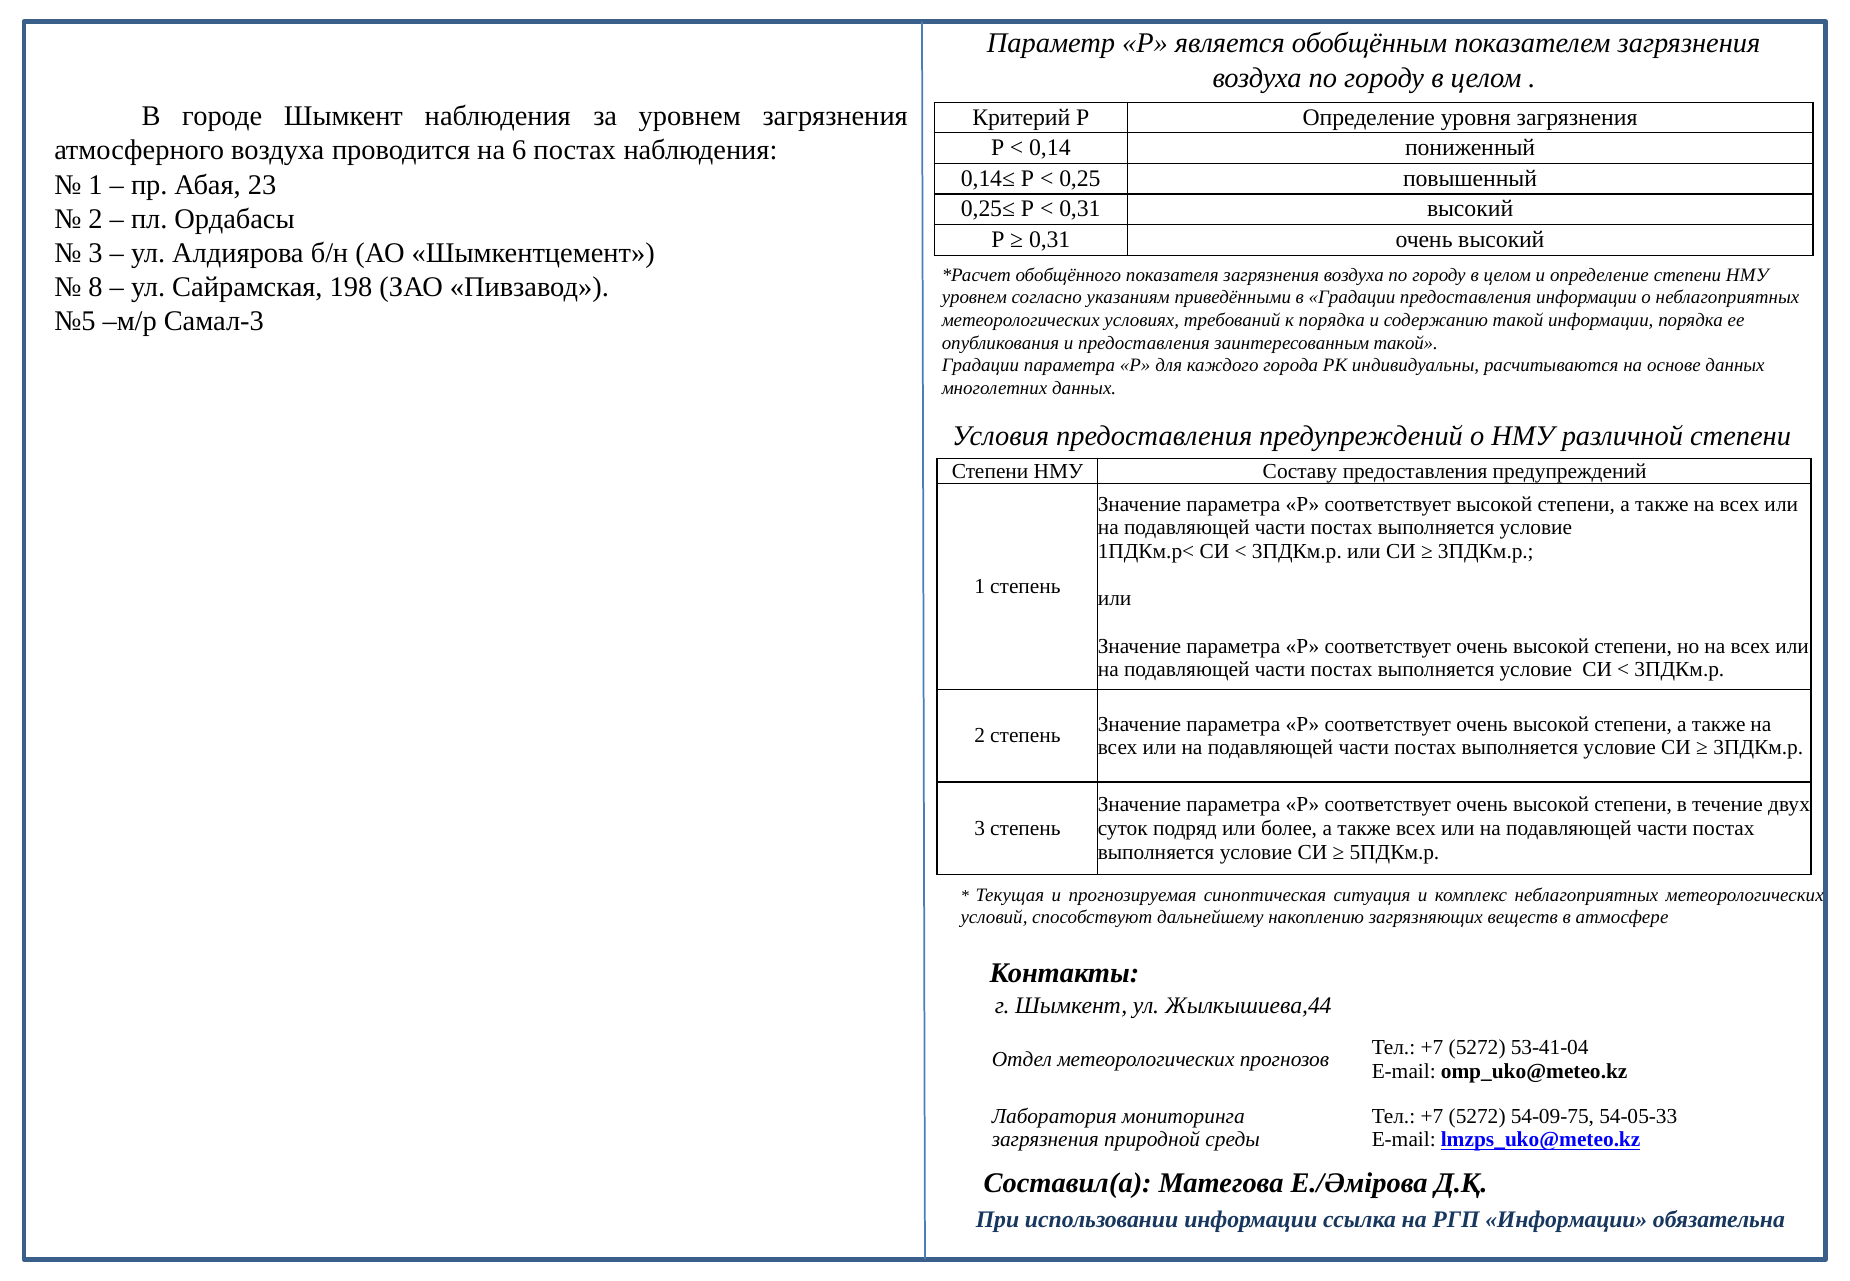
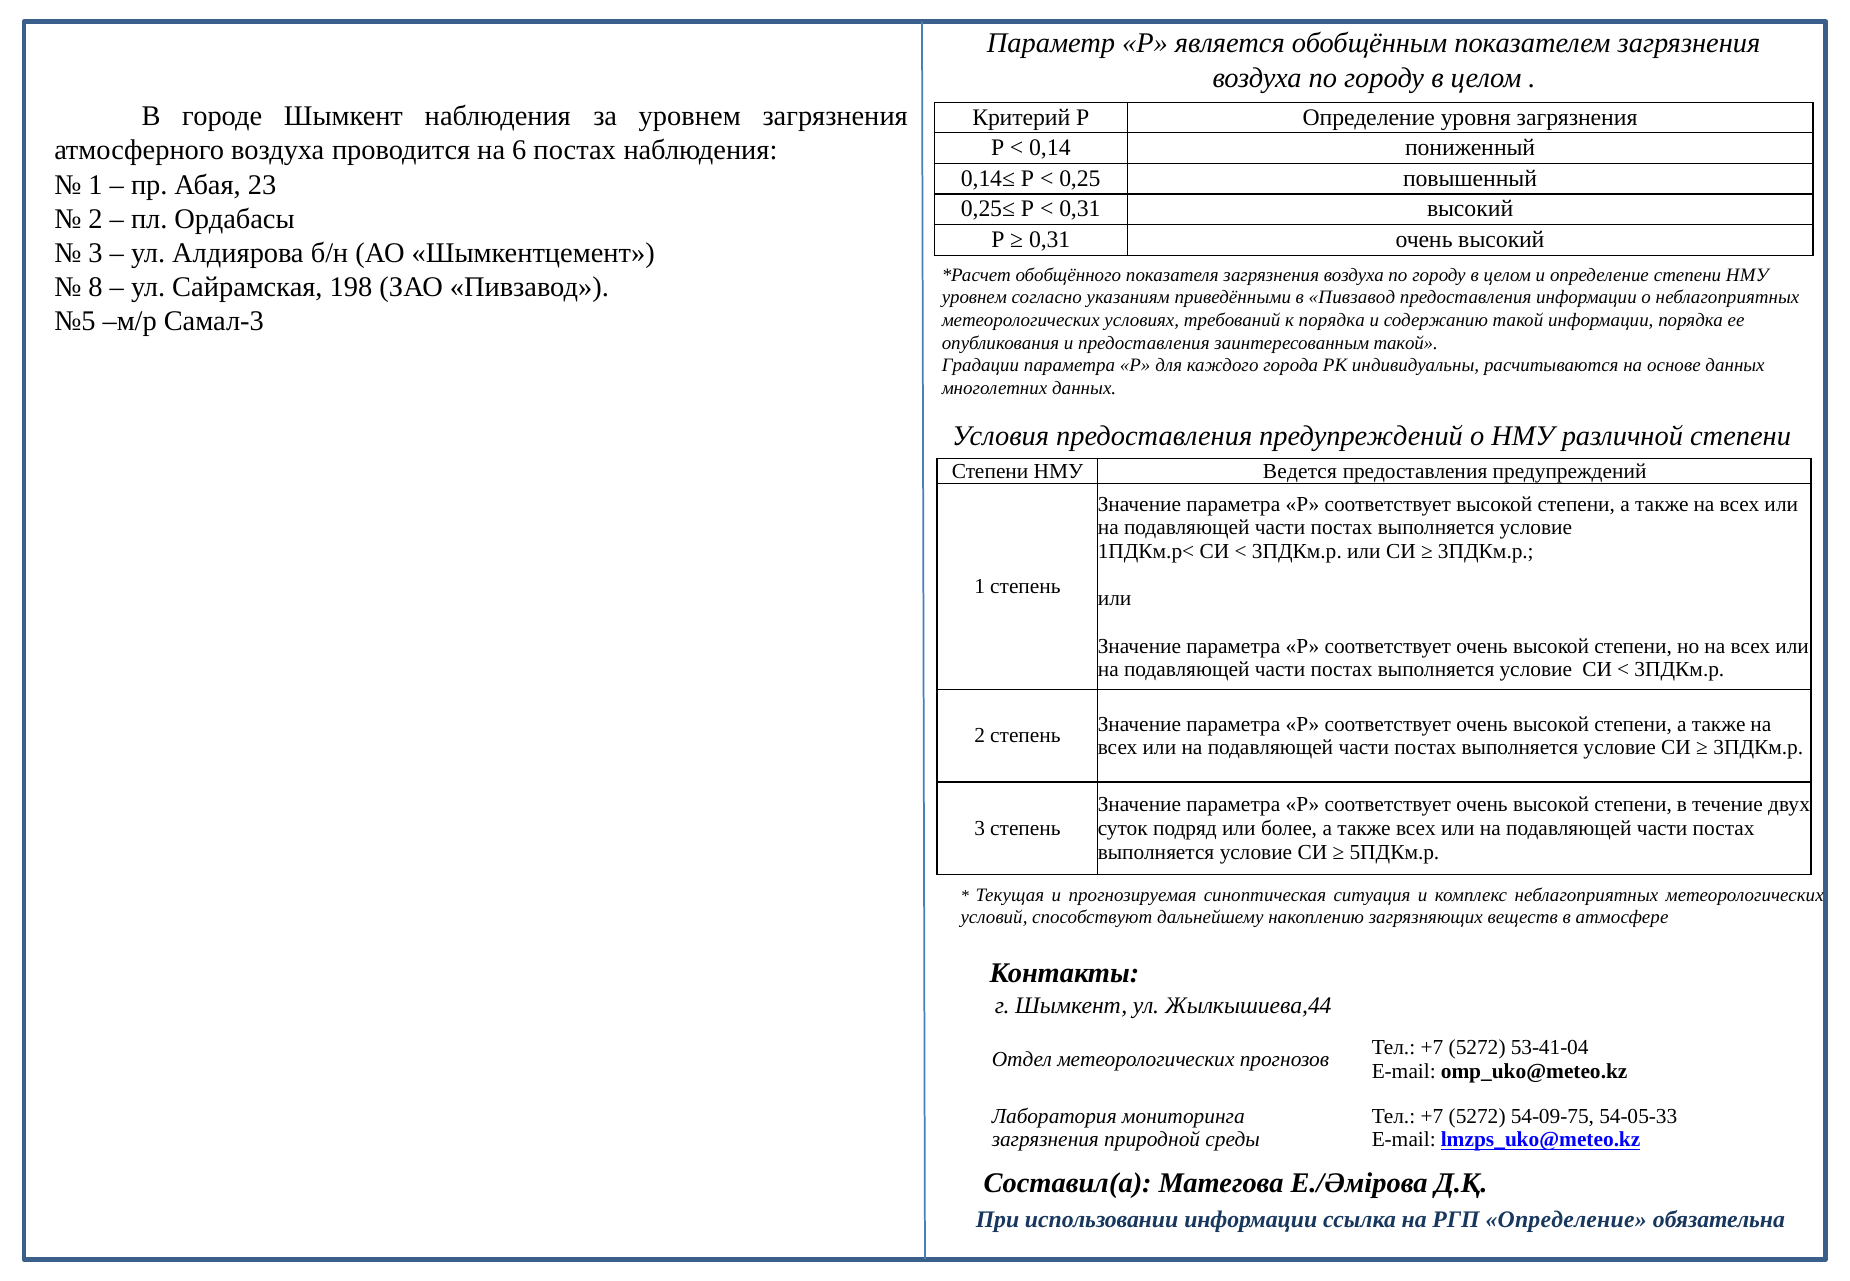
в Градации: Градации -> Пивзавод (1352, 297)
Составу: Составу -> Ведется (1300, 471)
РГП Информации: Информации -> Определение (1566, 1220)
